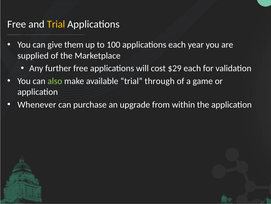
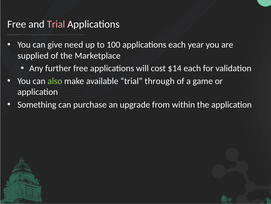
Trial colour: yellow -> pink (56, 24)
them: them -> need (74, 45)
$29: $29 -> $14 (175, 68)
Whenever: Whenever -> Something (37, 104)
